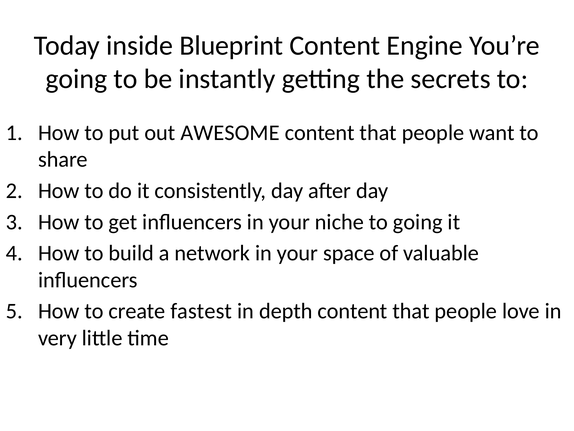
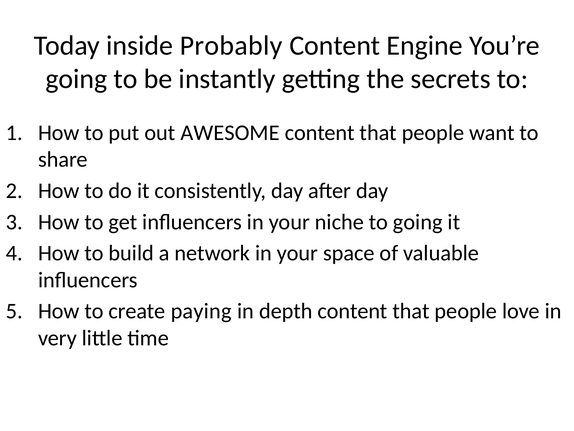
Blueprint: Blueprint -> Probably (231, 45)
fastest: fastest -> paying (201, 311)
